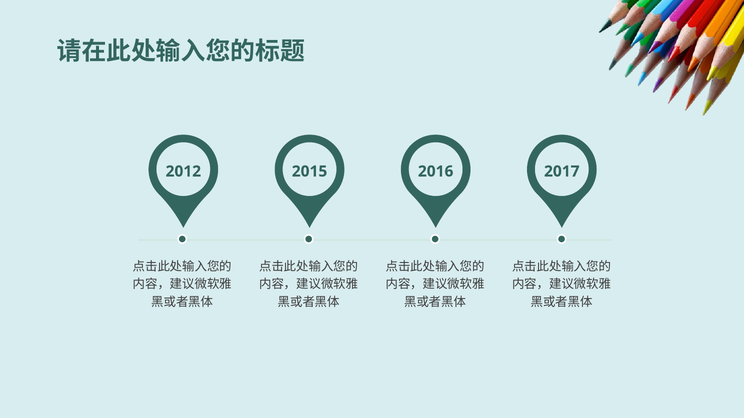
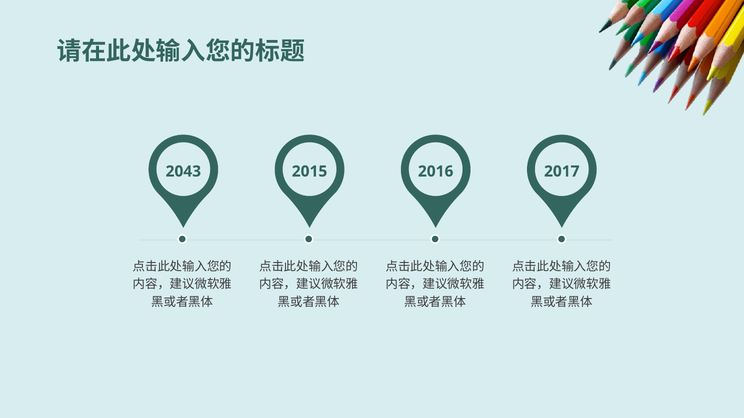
2012: 2012 -> 2043 (183, 172)
